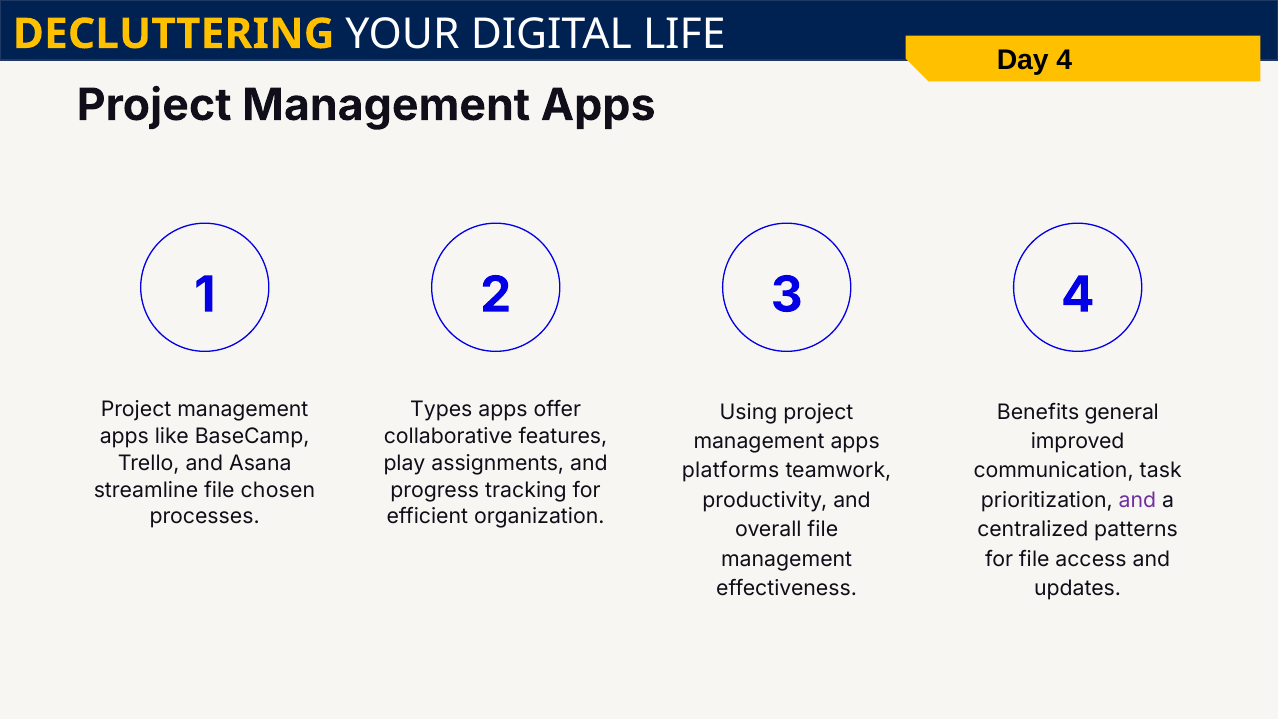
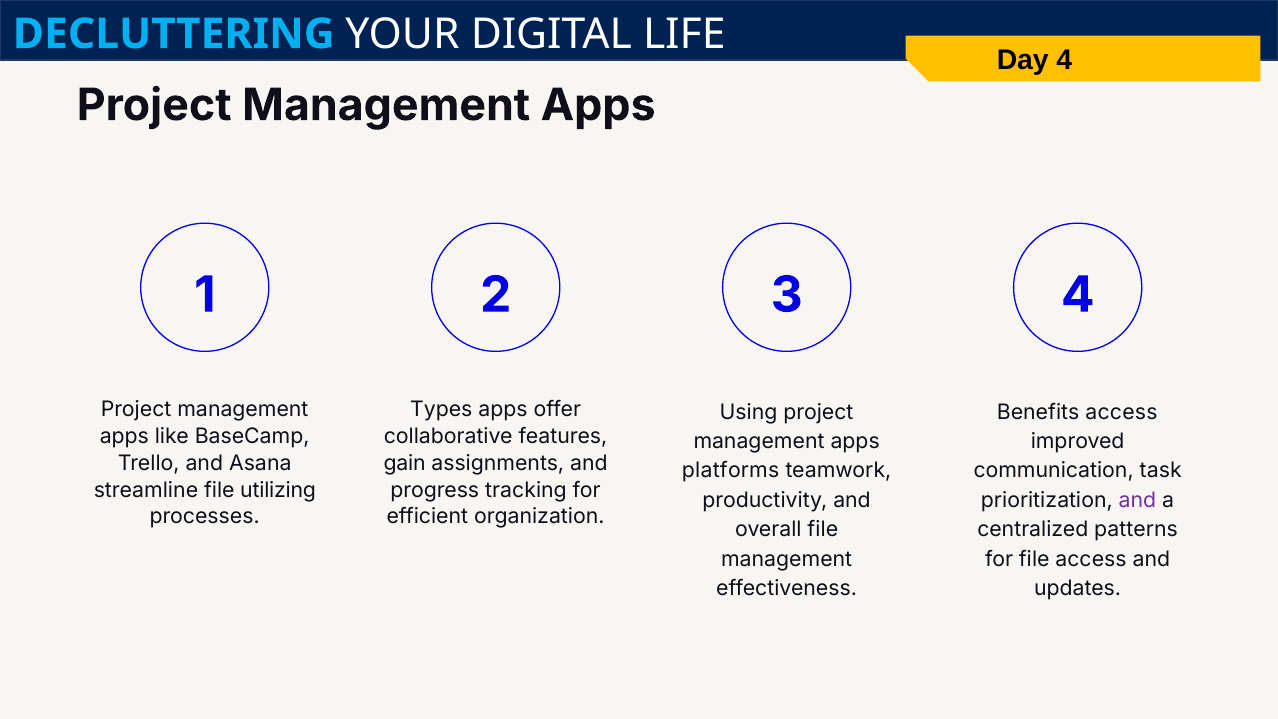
DECLUTTERING colour: yellow -> light blue (174, 34)
Benefits general: general -> access (1122, 412)
play: play -> gain (405, 463)
chosen: chosen -> utilizing (278, 490)
